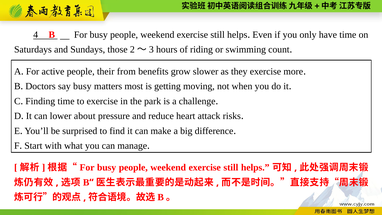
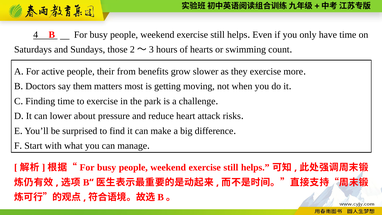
riding: riding -> hearts (201, 50)
say busy: busy -> them (82, 86)
